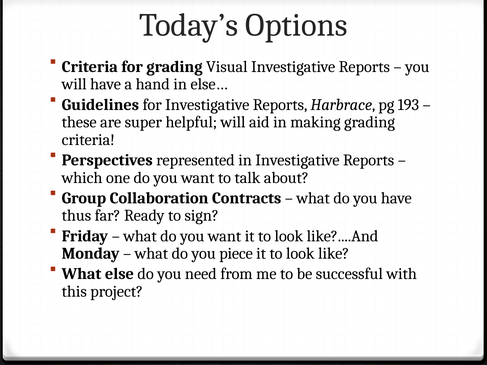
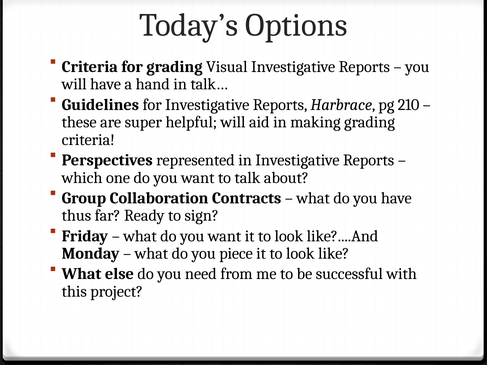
else…: else… -> talk… (209, 84)
193: 193 -> 210 (409, 105)
